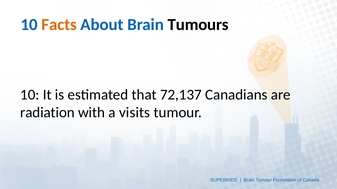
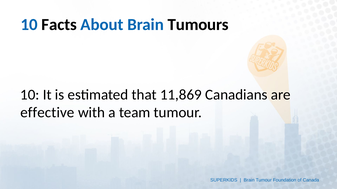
Facts colour: orange -> black (59, 25)
72,137: 72,137 -> 11,869 (181, 95)
radiation: radiation -> effective (47, 113)
visits: visits -> team (135, 113)
